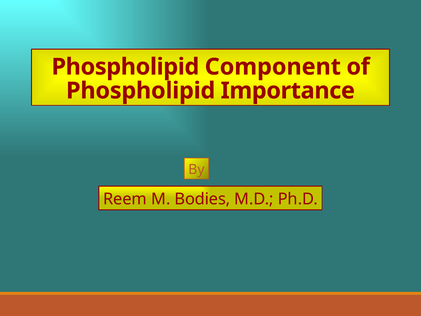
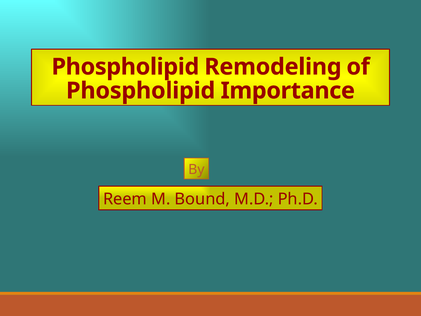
Component: Component -> Remodeling (273, 67)
Bodies: Bodies -> Bound (202, 199)
